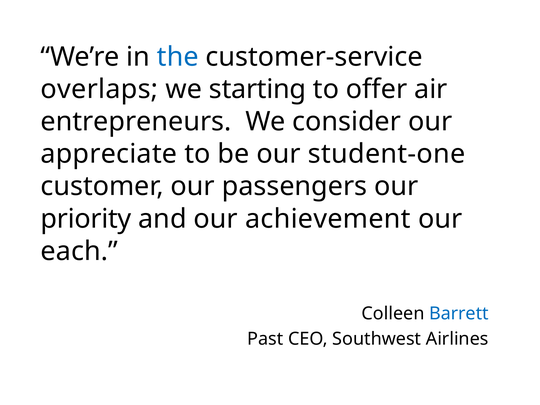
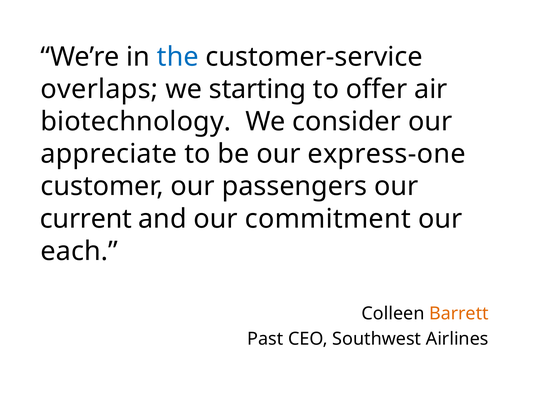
entrepreneurs: entrepreneurs -> biotechnology (136, 122)
student-one: student-one -> express-one (387, 154)
priority: priority -> current (86, 219)
achievement: achievement -> commitment (328, 219)
Barrett colour: blue -> orange (459, 314)
